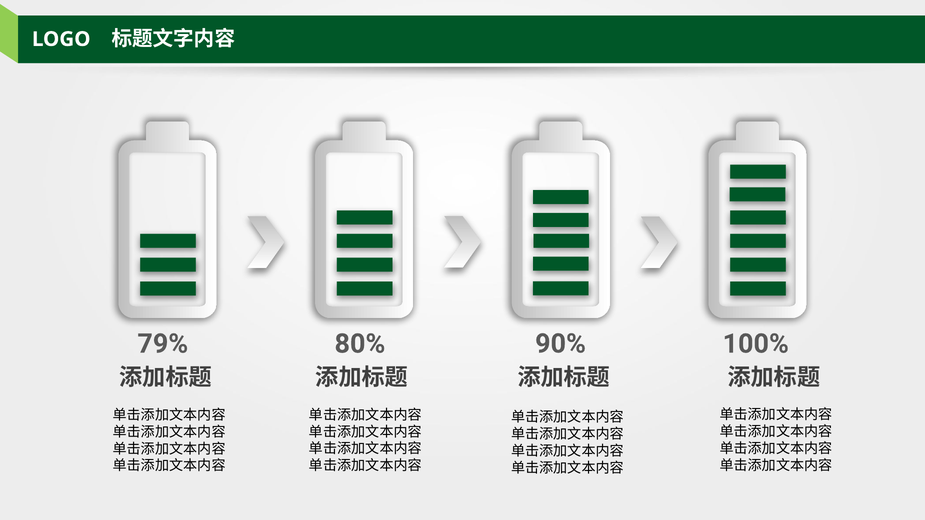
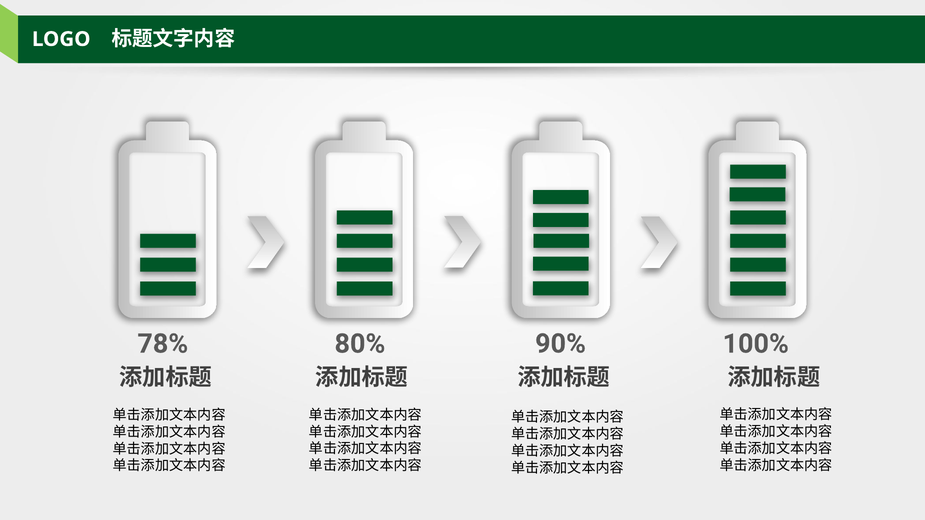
79%: 79% -> 78% (163, 344)
